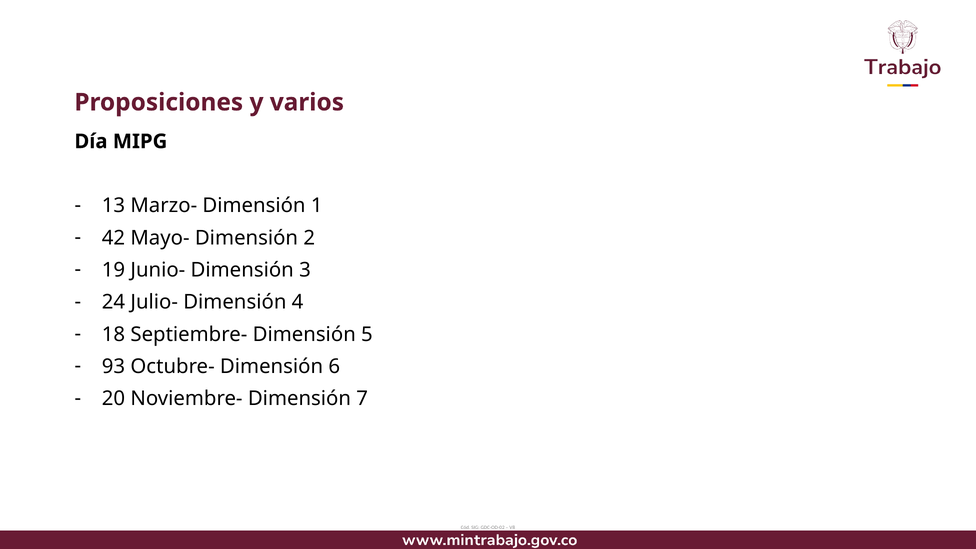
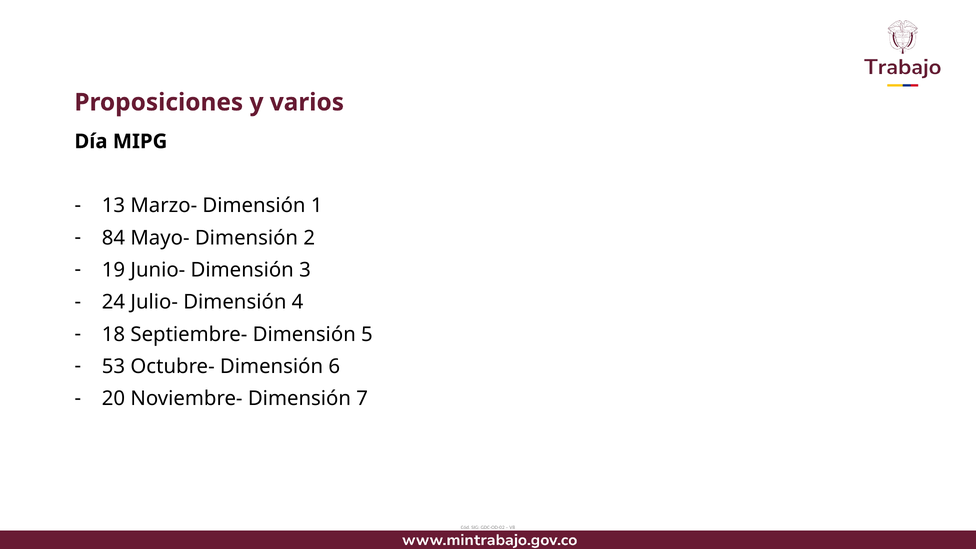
42: 42 -> 84 (114, 238)
93: 93 -> 53 (114, 367)
